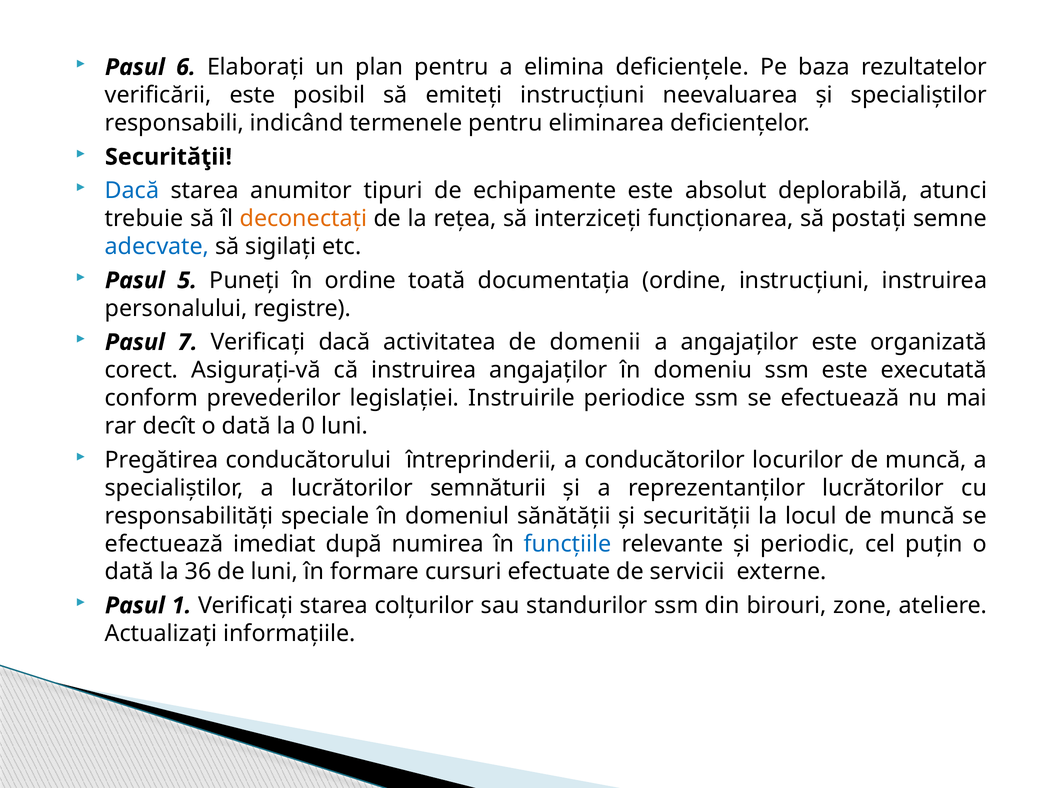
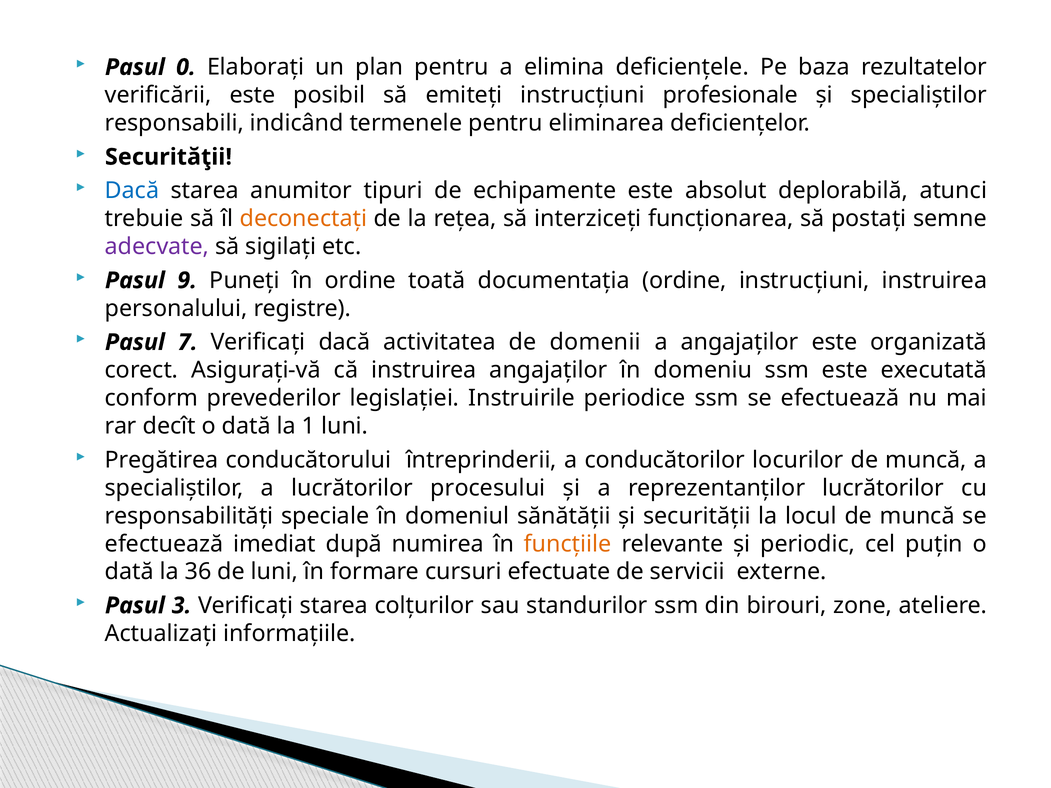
6: 6 -> 0 (186, 67)
neevaluarea: neevaluarea -> profesionale (730, 95)
adecvate colour: blue -> purple (157, 247)
5: 5 -> 9 (187, 281)
0: 0 -> 1 (309, 426)
semnăturii: semnăturii -> procesului (488, 488)
funcțiile colour: blue -> orange (568, 544)
1: 1 -> 3 (182, 606)
